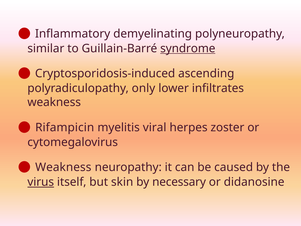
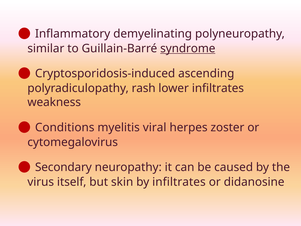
only: only -> rash (144, 88)
Rifampicin: Rifampicin -> Conditions (65, 127)
Weakness: Weakness -> Secondary (63, 167)
virus underline: present -> none (41, 182)
by necessary: necessary -> infiltrates (179, 182)
